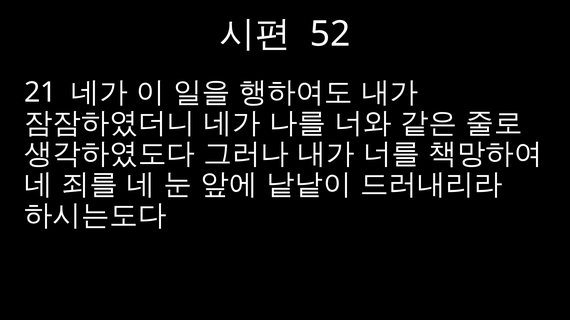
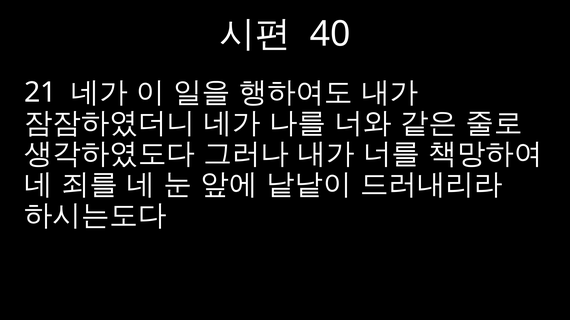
52: 52 -> 40 (330, 34)
